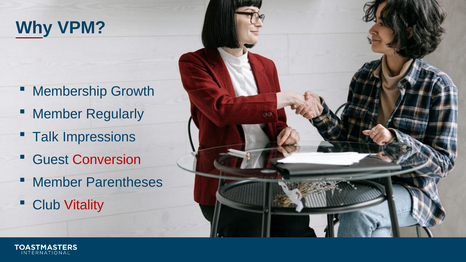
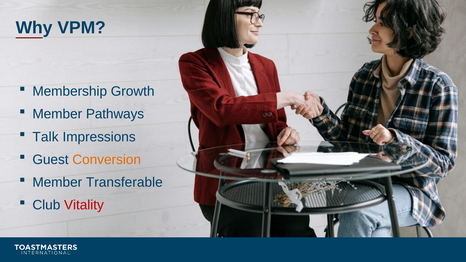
Regularly: Regularly -> Pathways (115, 114)
Conversion colour: red -> orange (107, 160)
Parentheses: Parentheses -> Transferable (124, 182)
